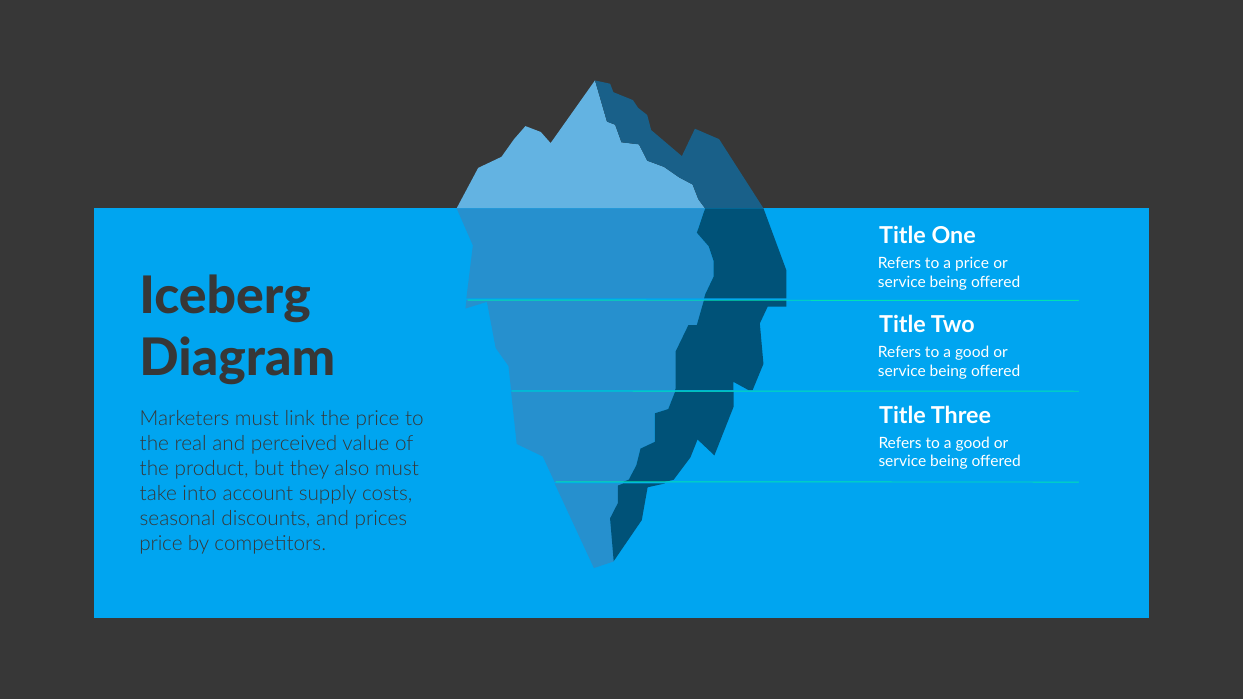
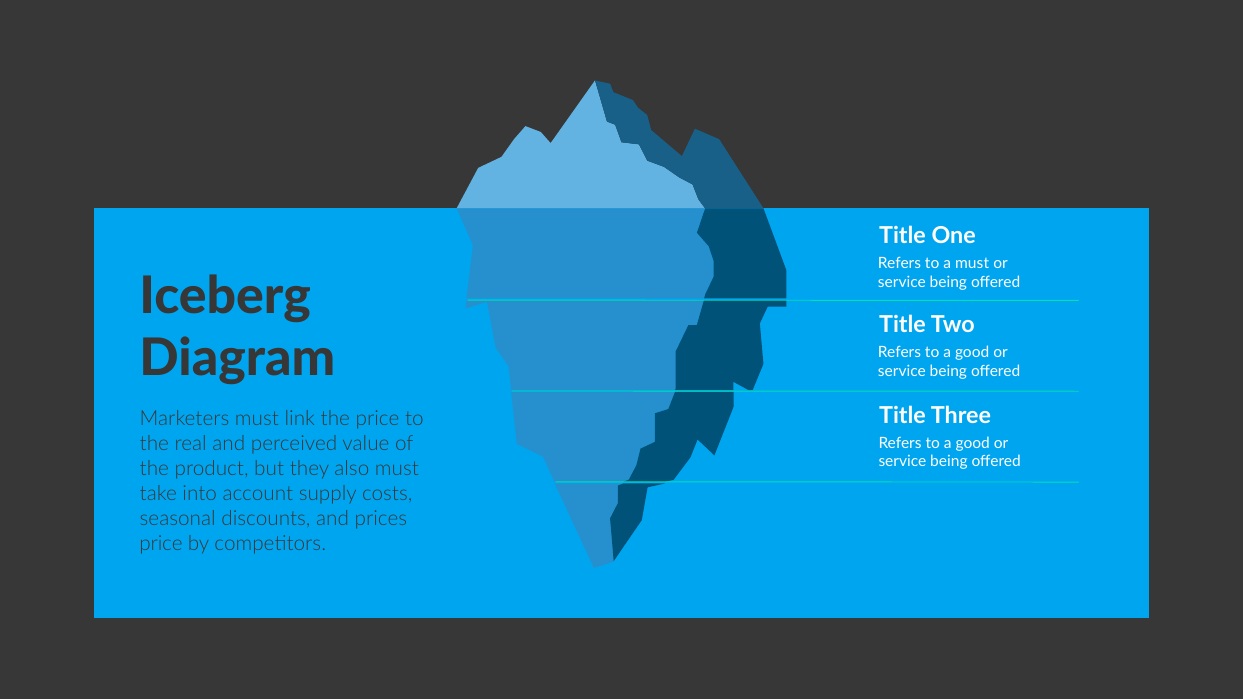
a price: price -> must (972, 263)
